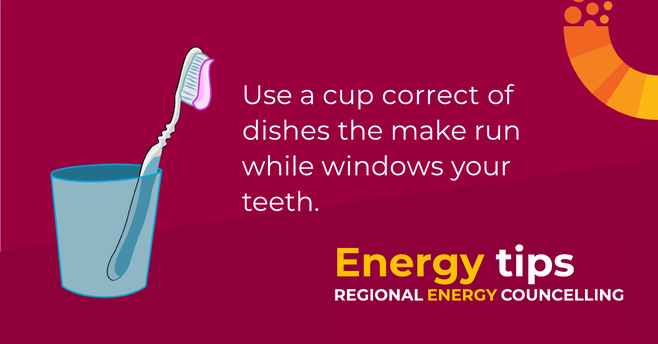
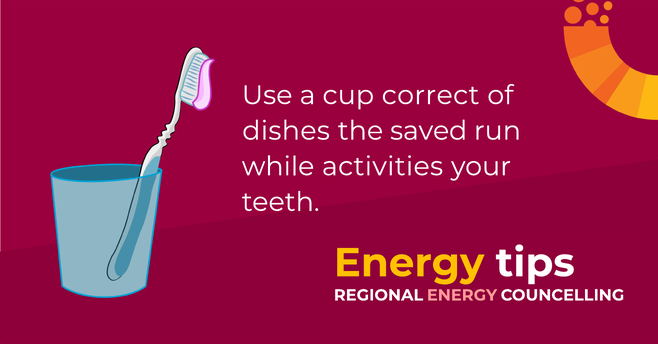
make: make -> saved (429, 131)
windows: windows -> activities (383, 167)
ENERGY colour: yellow -> pink (462, 295)
